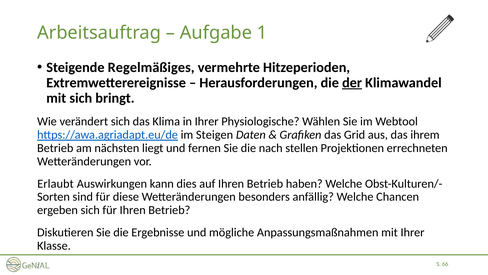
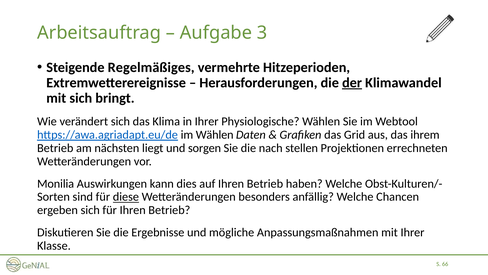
1: 1 -> 3 (262, 33)
im Steigen: Steigen -> Wählen (215, 135)
fernen: fernen -> sorgen (205, 148)
Erlaubt: Erlaubt -> Monilia (56, 183)
diese underline: none -> present (126, 197)
